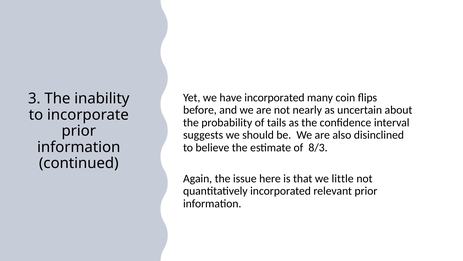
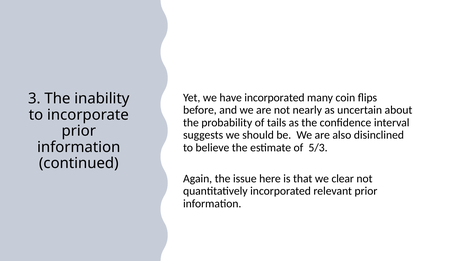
8/3: 8/3 -> 5/3 (318, 147)
little: little -> clear (343, 178)
